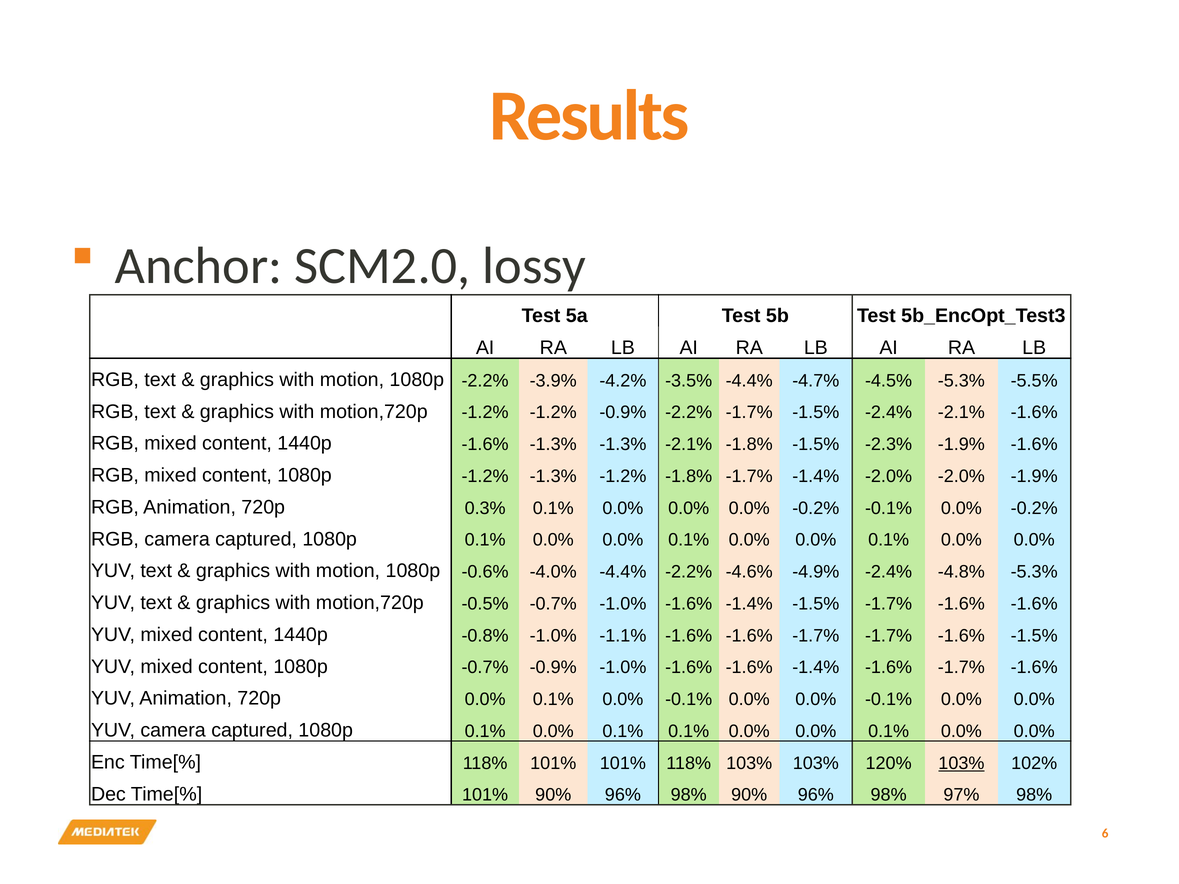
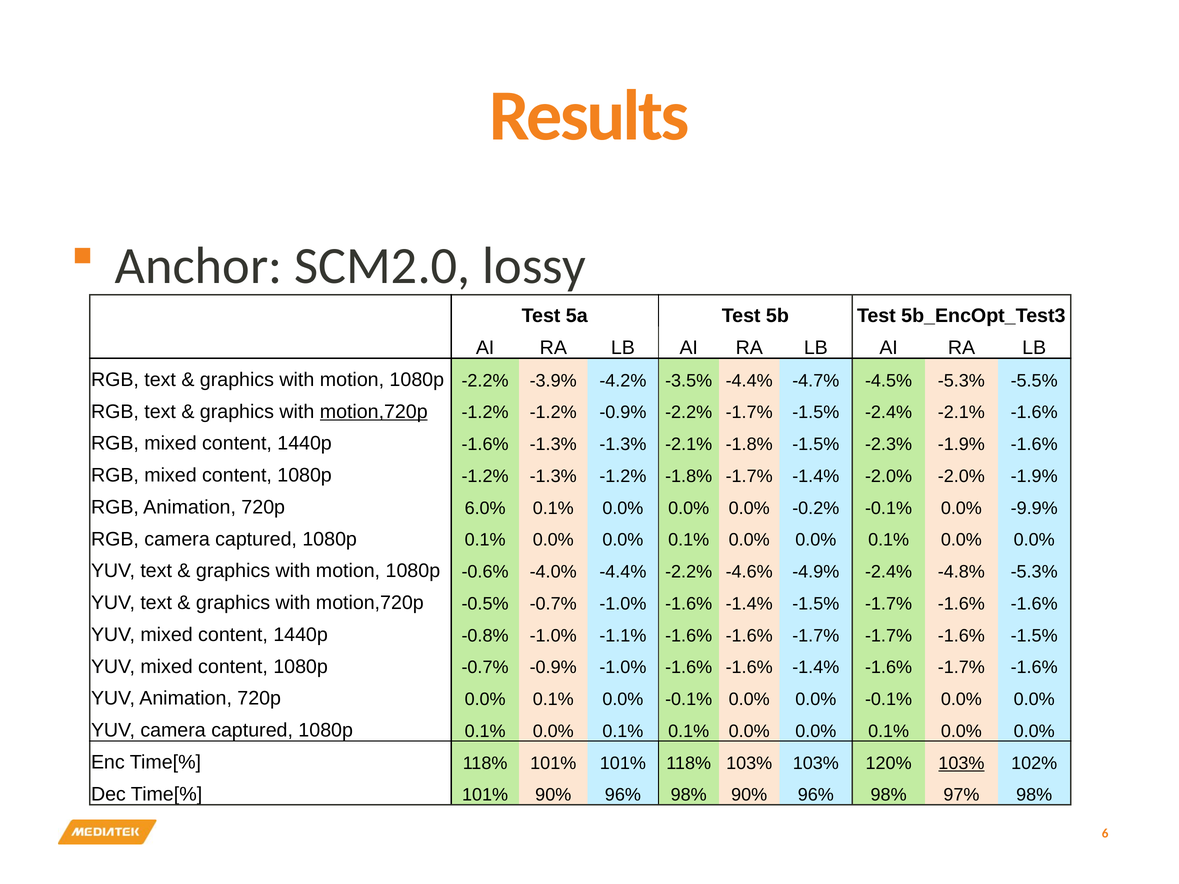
motion,720p underline: none -> present (374, 412)
0.3%: 0.3% -> 6.0% (485, 508)
-0.1% 0.0% -0.2%: -0.2% -> -9.9% (1034, 508)
